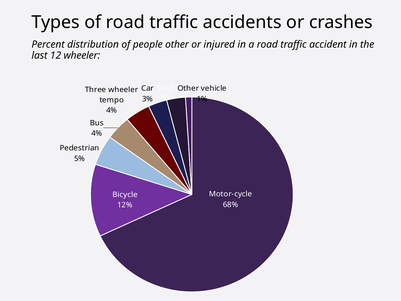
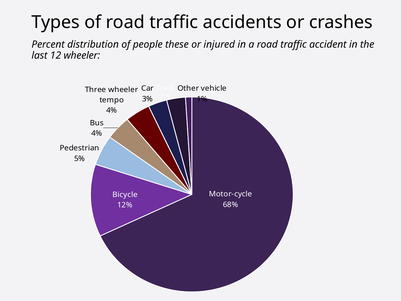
people other: other -> these (177, 45)
